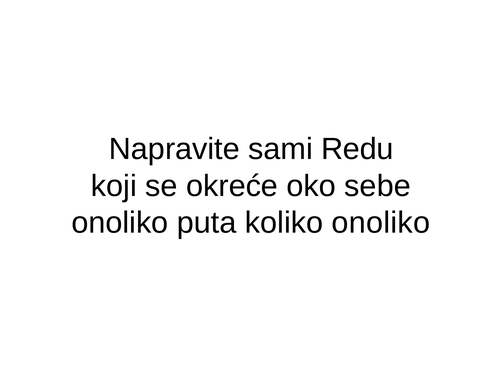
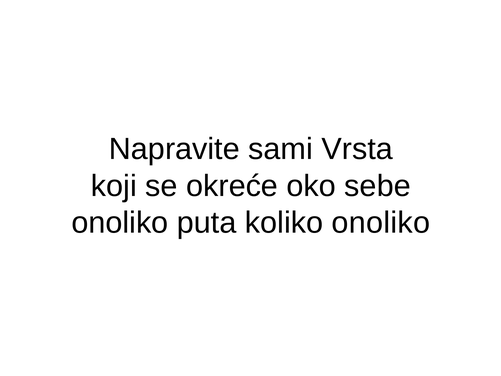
Redu: Redu -> Vrsta (357, 149)
